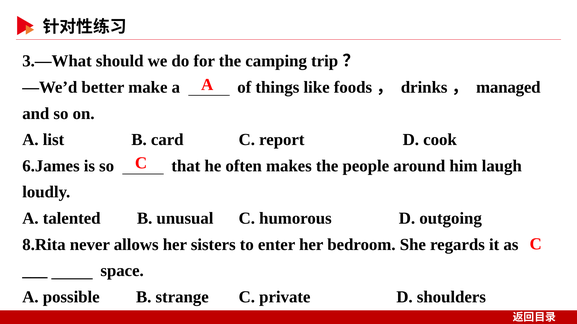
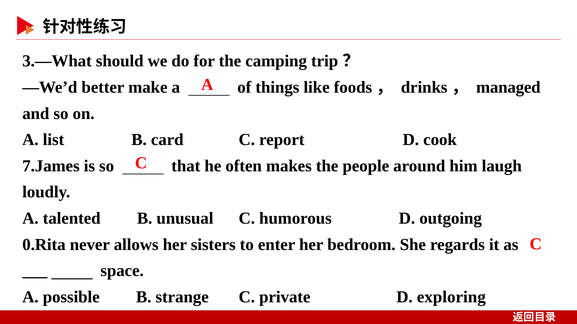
6.James: 6.James -> 7.James (51, 166)
8.Rita: 8.Rita -> 0.Rita (44, 245)
shoulders: shoulders -> exploring (451, 297)
